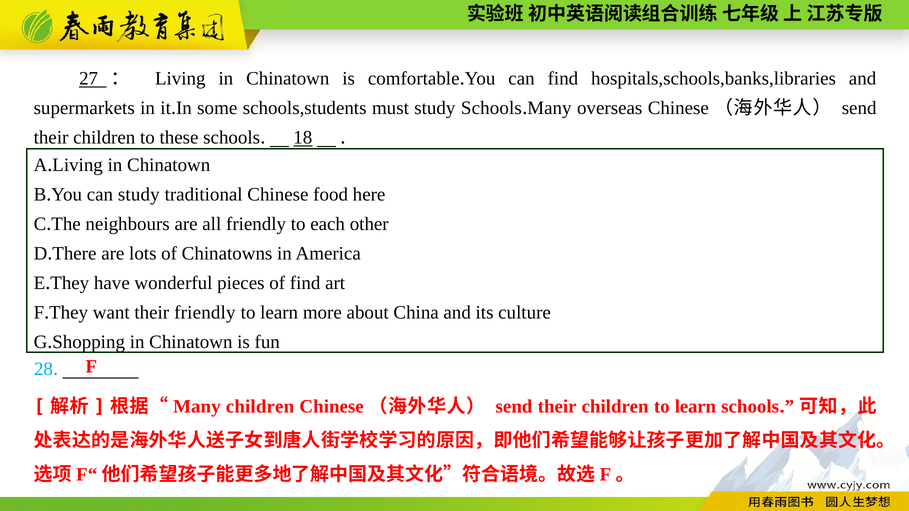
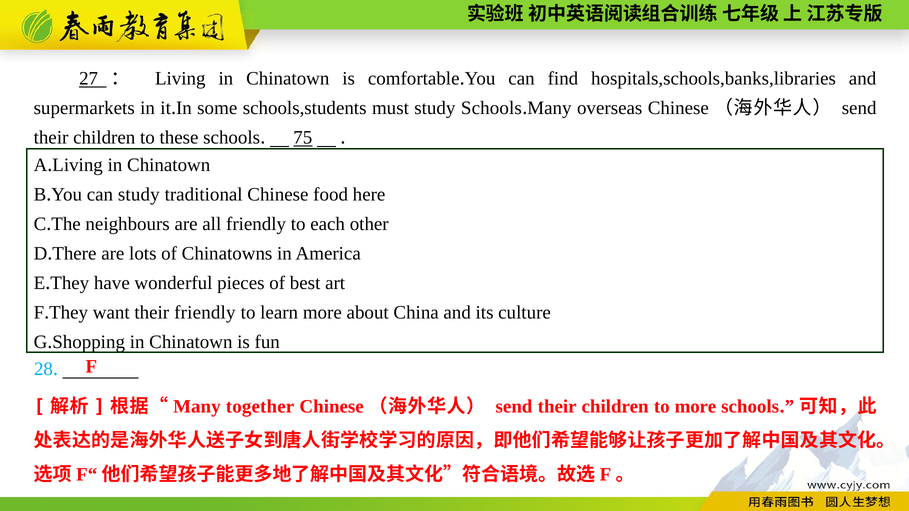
18: 18 -> 75 (303, 138)
of find: find -> best (305, 283)
children: children -> together (260, 407)
children to learn: learn -> more (695, 407)
